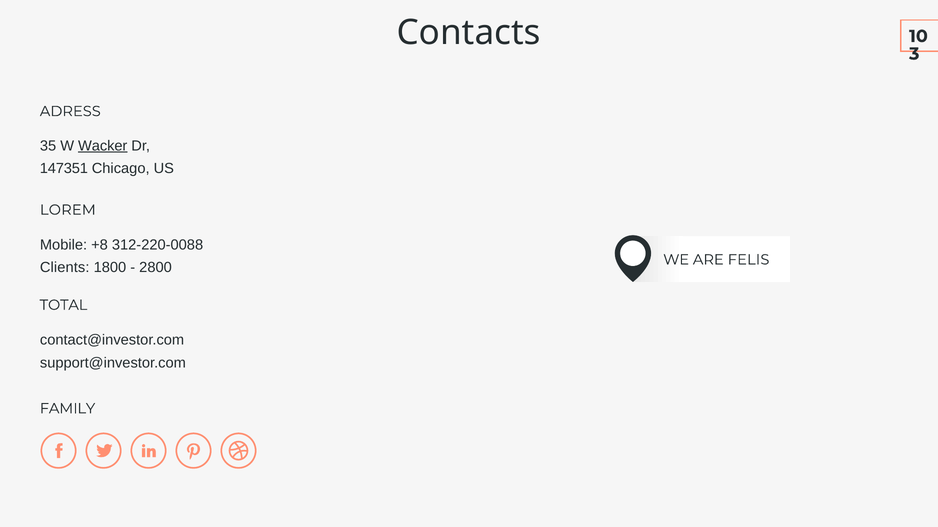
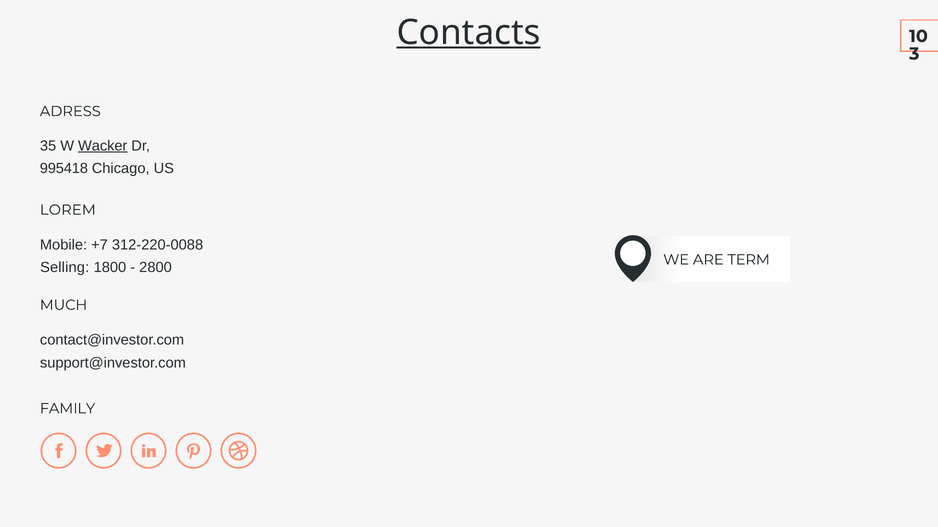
Contacts underline: none -> present (469, 32)
147351: 147351 -> 995418 (64, 169)
+8: +8 -> +7 (100, 245)
FELIS: FELIS -> TERM (749, 260)
Clients: Clients -> Selling (65, 268)
TOTAL: TOTAL -> MUCH (64, 305)
